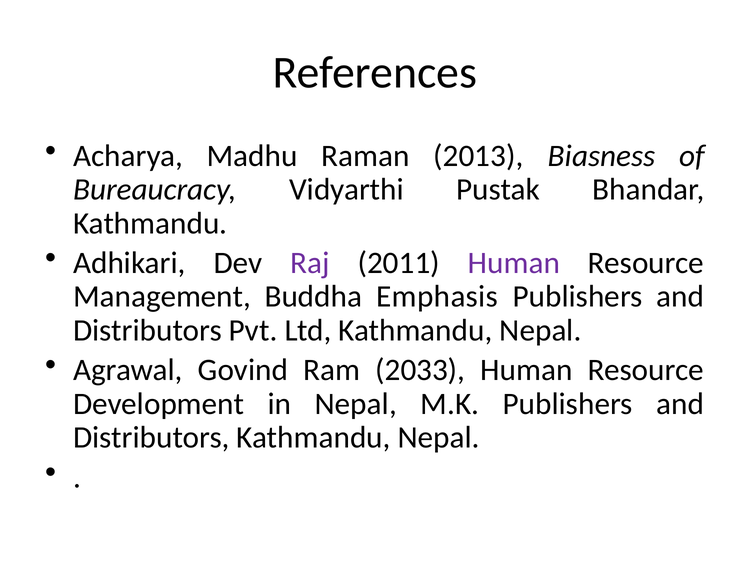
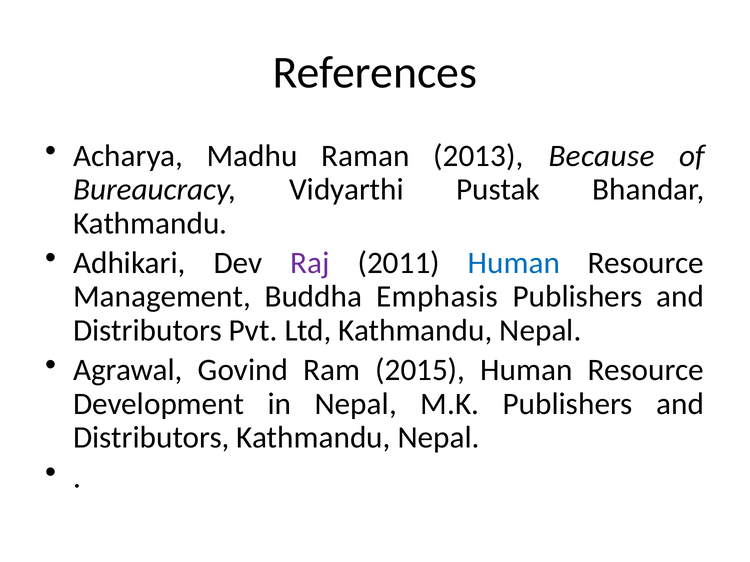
Biasness: Biasness -> Because (602, 156)
Human colour: purple -> blue (514, 263)
2033: 2033 -> 2015 (420, 370)
